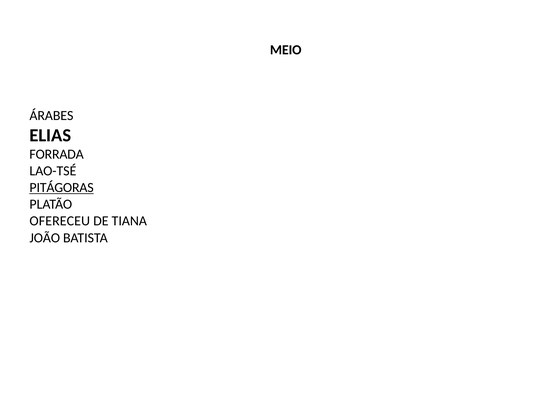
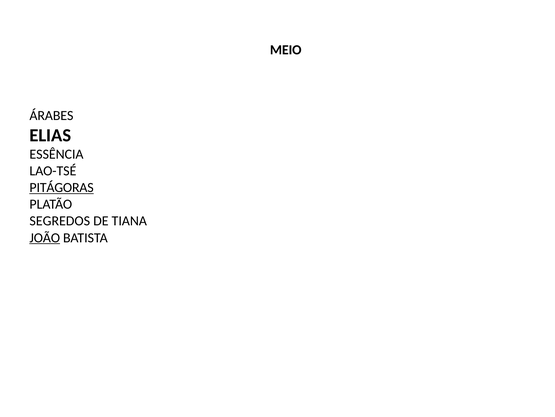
FORRADA: FORRADA -> ESSÊNCIA (56, 154)
OFERECEU: OFERECEU -> SEGREDOS (60, 221)
JOÃO underline: none -> present (45, 237)
